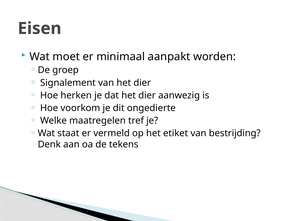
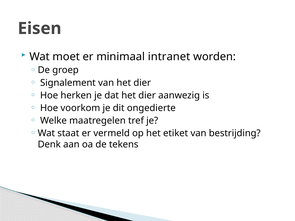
aanpakt: aanpakt -> intranet (169, 57)
